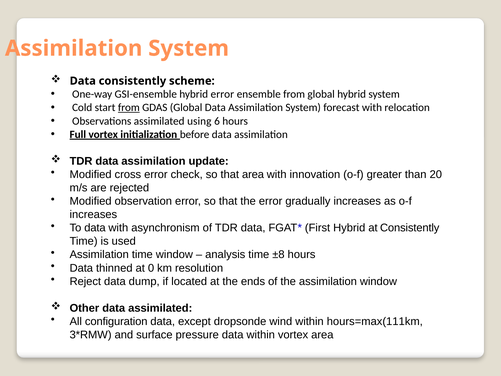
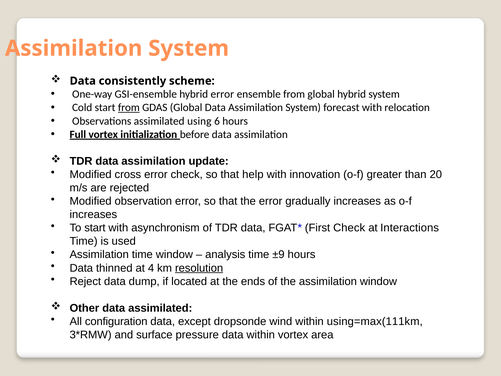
that area: area -> help (253, 174)
To data: data -> start (95, 228)
First Hybrid: Hybrid -> Check (349, 228)
at Consistently: Consistently -> Interactions (410, 228)
±8: ±8 -> ±9 (278, 254)
0: 0 -> 4 (151, 268)
resolution underline: none -> present (199, 268)
hours=max(111km: hours=max(111km -> using=max(111km (375, 321)
